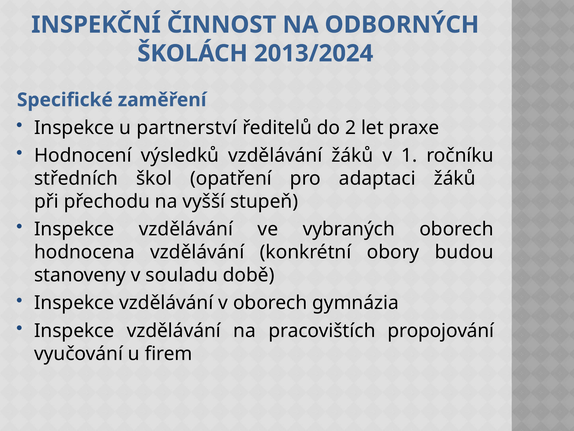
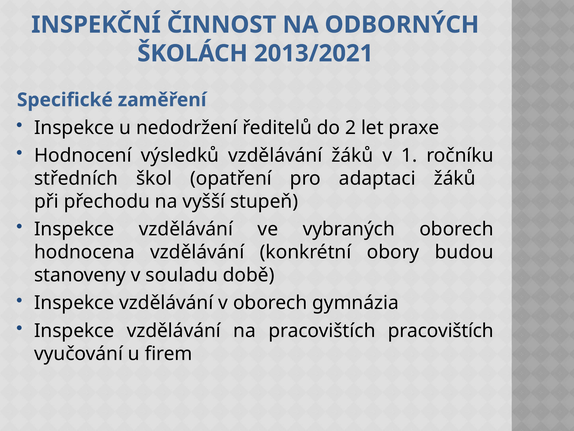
2013/2024: 2013/2024 -> 2013/2021 (314, 53)
partnerství: partnerství -> nedodržení (187, 128)
pracovištích propojování: propojování -> pracovištích (441, 330)
